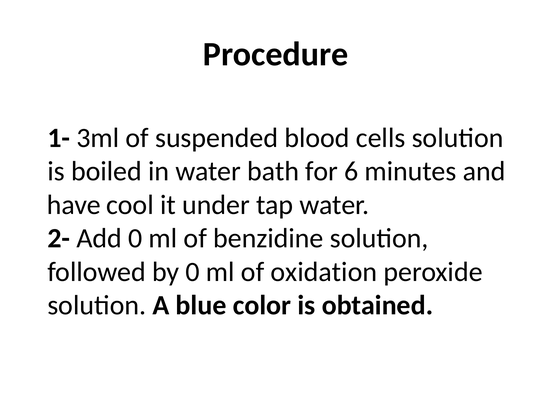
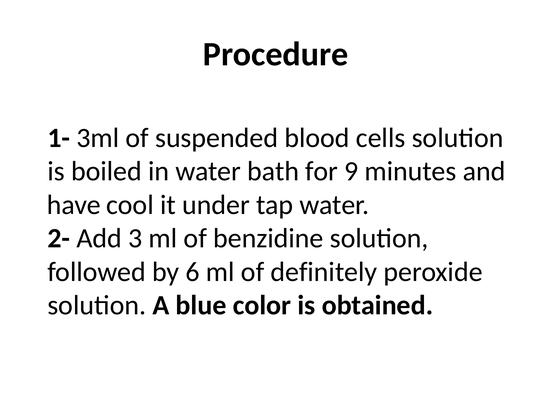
6: 6 -> 9 (351, 171)
Add 0: 0 -> 3 (135, 239)
by 0: 0 -> 6 (193, 272)
oxidation: oxidation -> definitely (324, 272)
